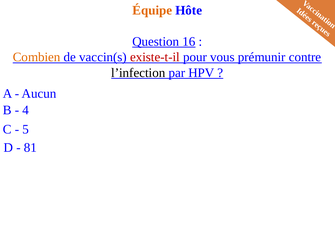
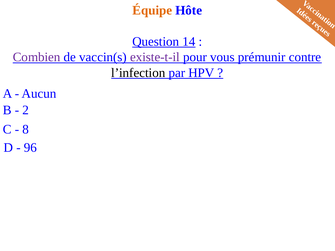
16: 16 -> 14 (189, 42)
Combien colour: orange -> purple (37, 57)
existe-t-il colour: red -> purple (155, 57)
4: 4 -> 2 (26, 110)
5: 5 -> 8 (26, 129)
81: 81 -> 96 (30, 148)
